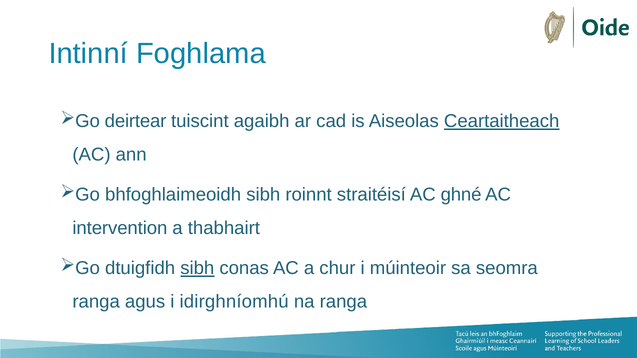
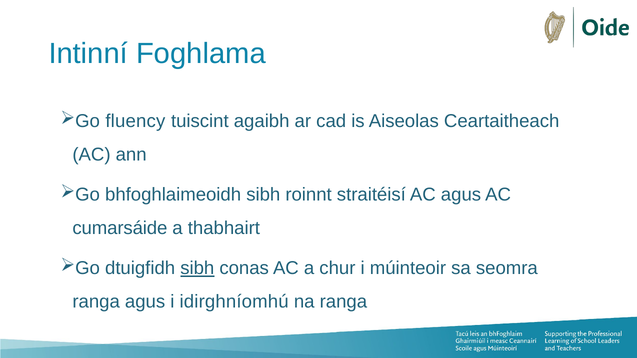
deirtear: deirtear -> fluency (135, 121)
Ceartaitheach underline: present -> none (502, 121)
AC ghné: ghné -> agus (461, 195)
intervention: intervention -> cumarsáide (120, 228)
